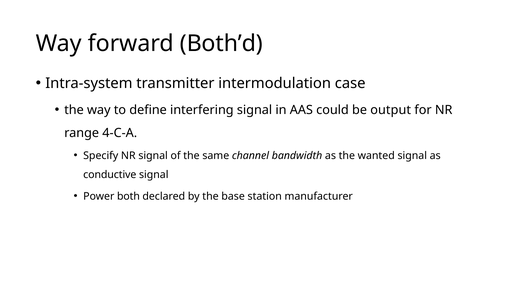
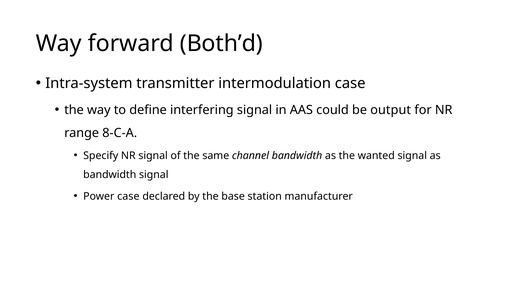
4-C-A: 4-C-A -> 8-C-A (120, 133)
conductive: conductive -> bandwidth (110, 174)
Power both: both -> case (128, 196)
